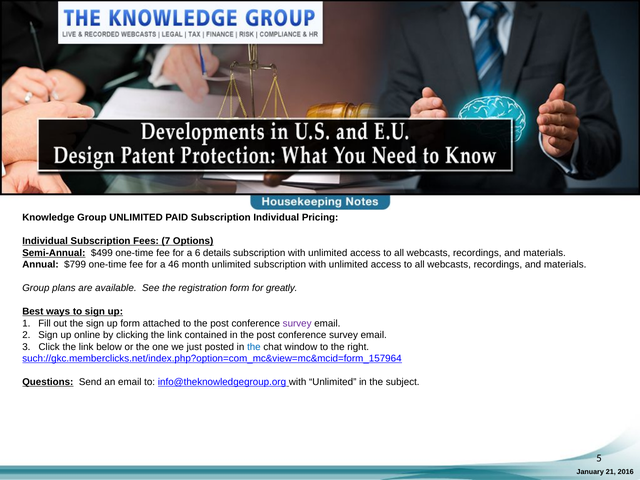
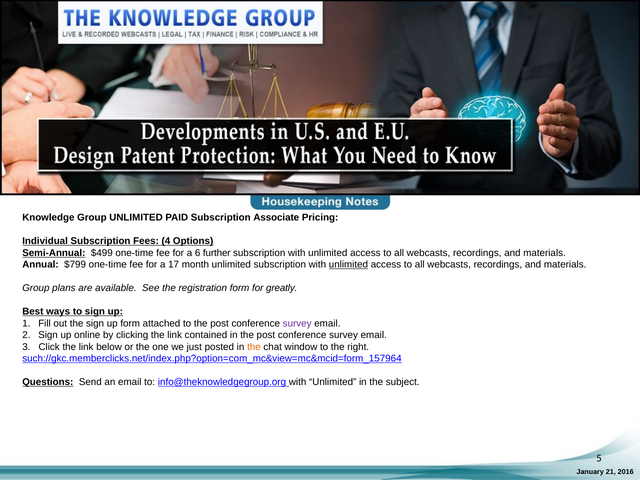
Subscription Individual: Individual -> Associate (276, 218)
7: 7 -> 4 (166, 241)
details: details -> further (217, 253)
46: 46 -> 17 (174, 265)
unlimited underline: none -> present (348, 265)
the colour: blue -> orange (254, 347)
